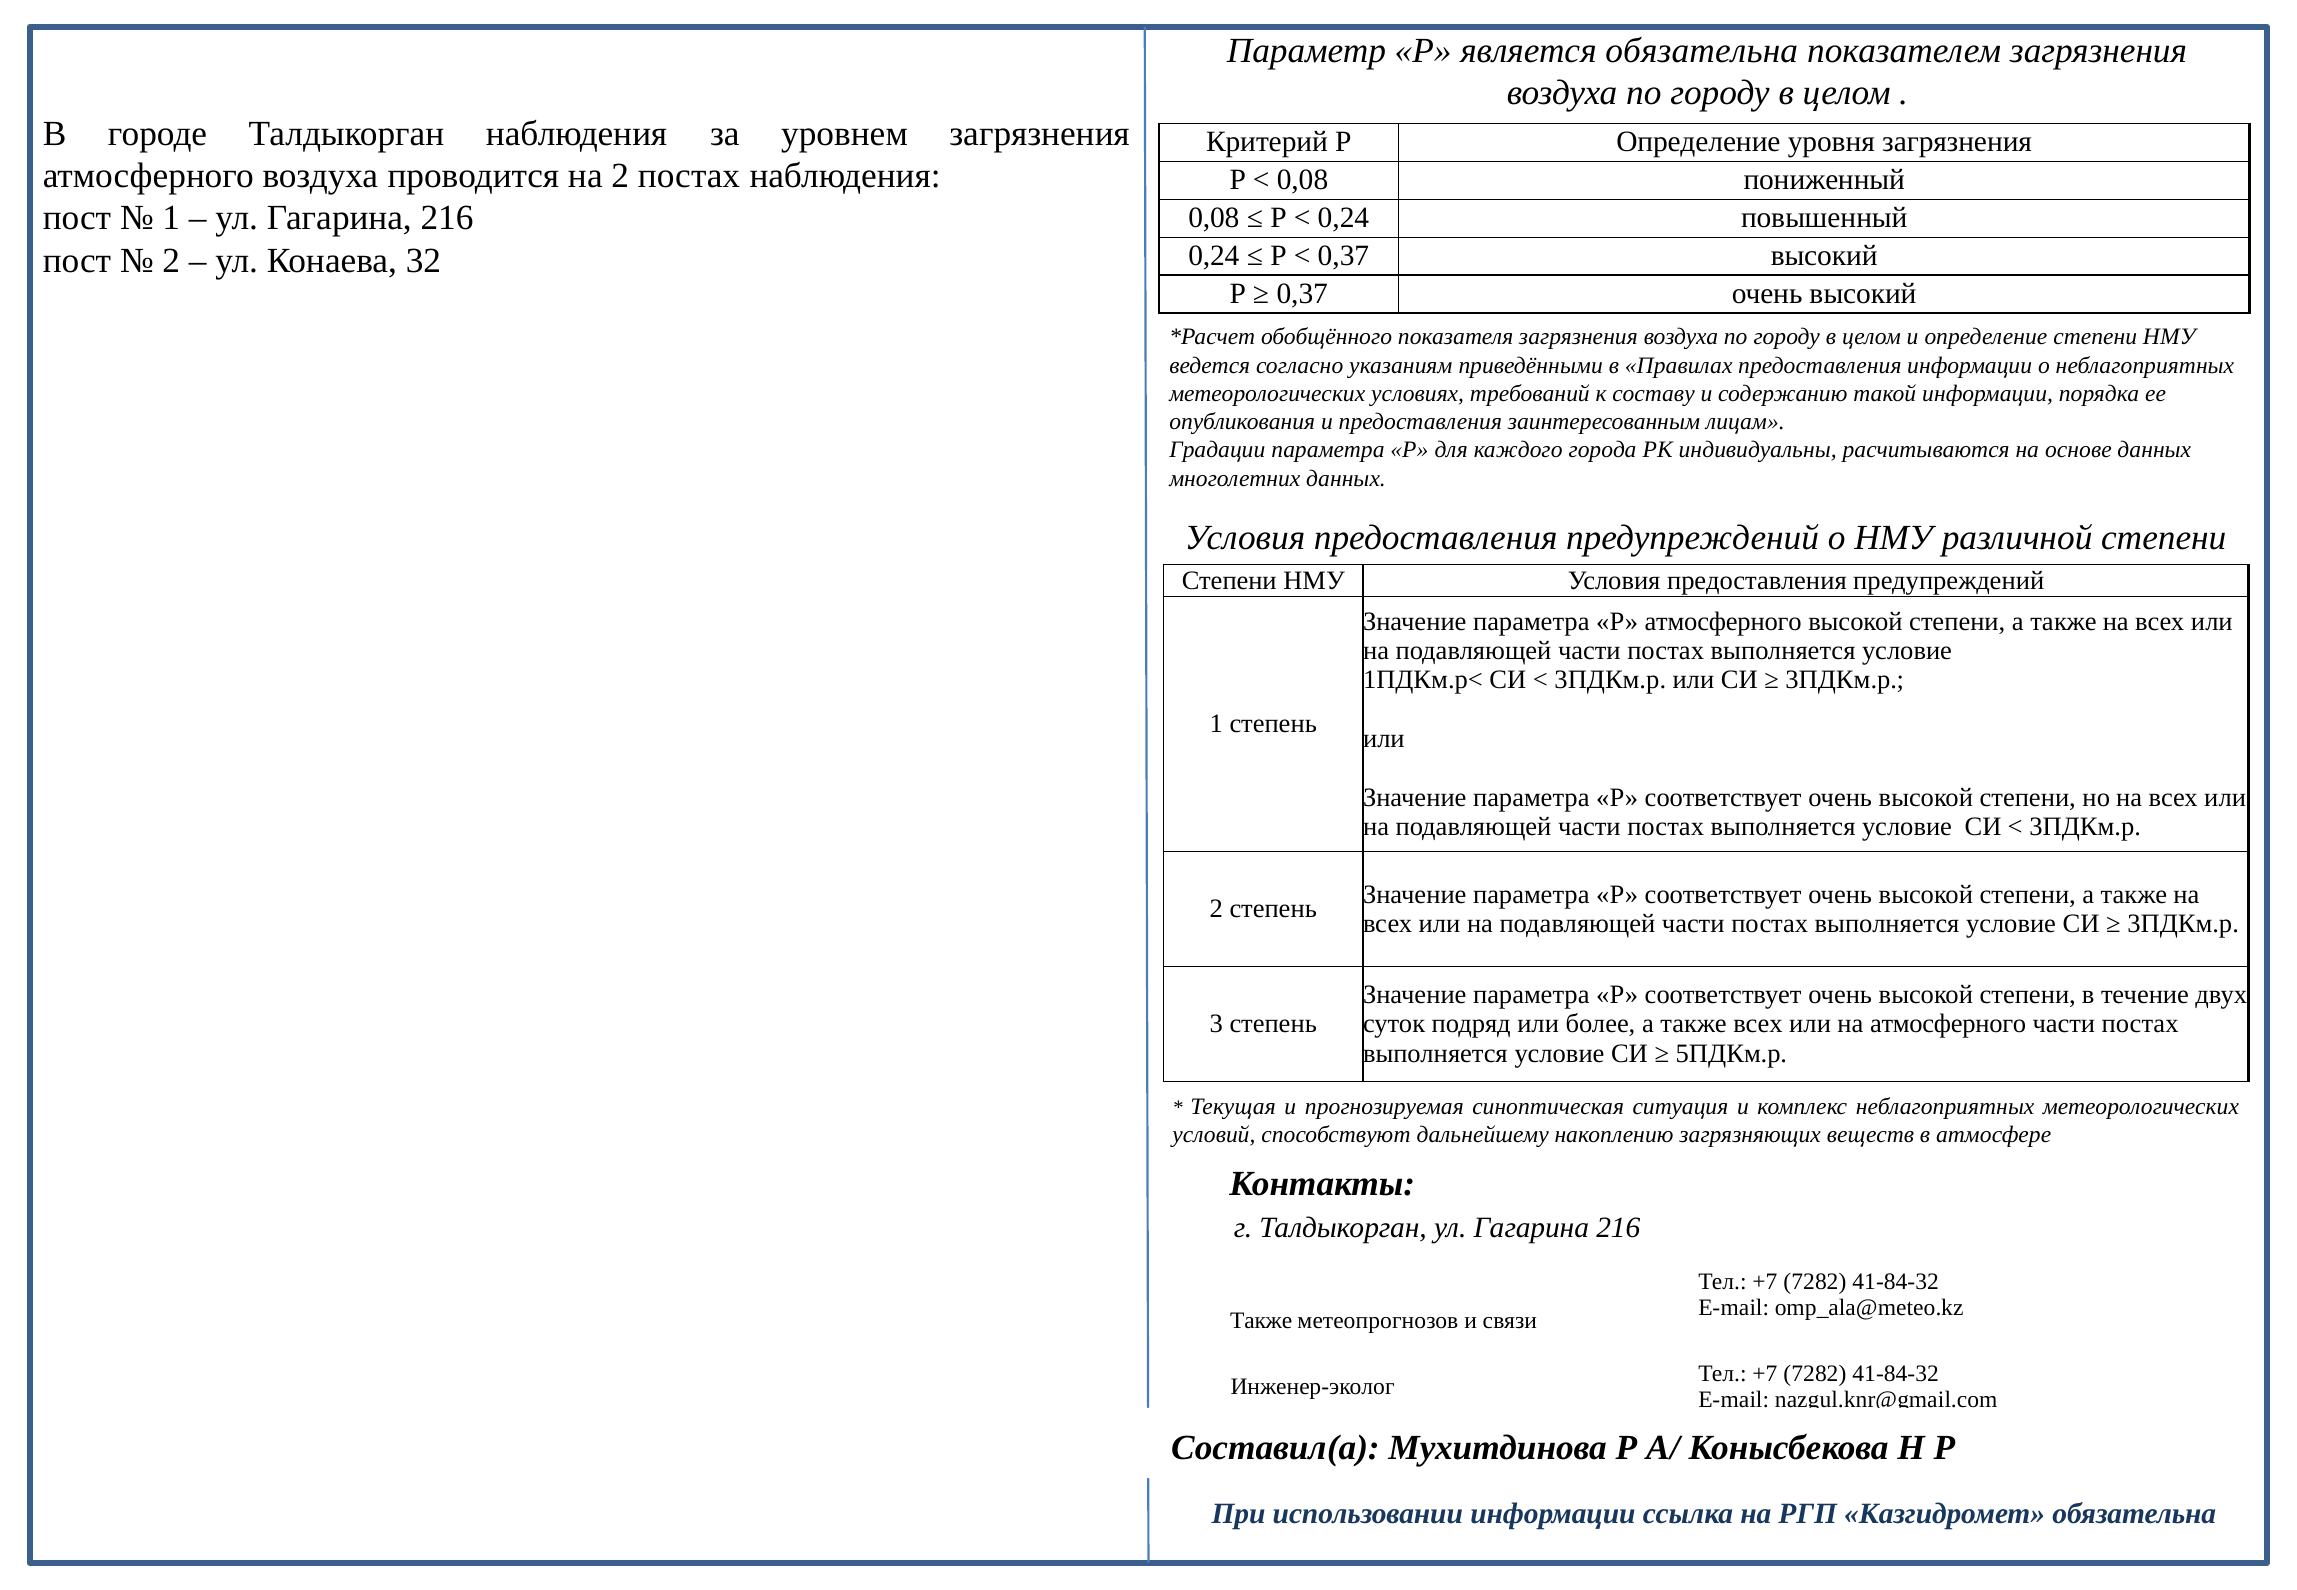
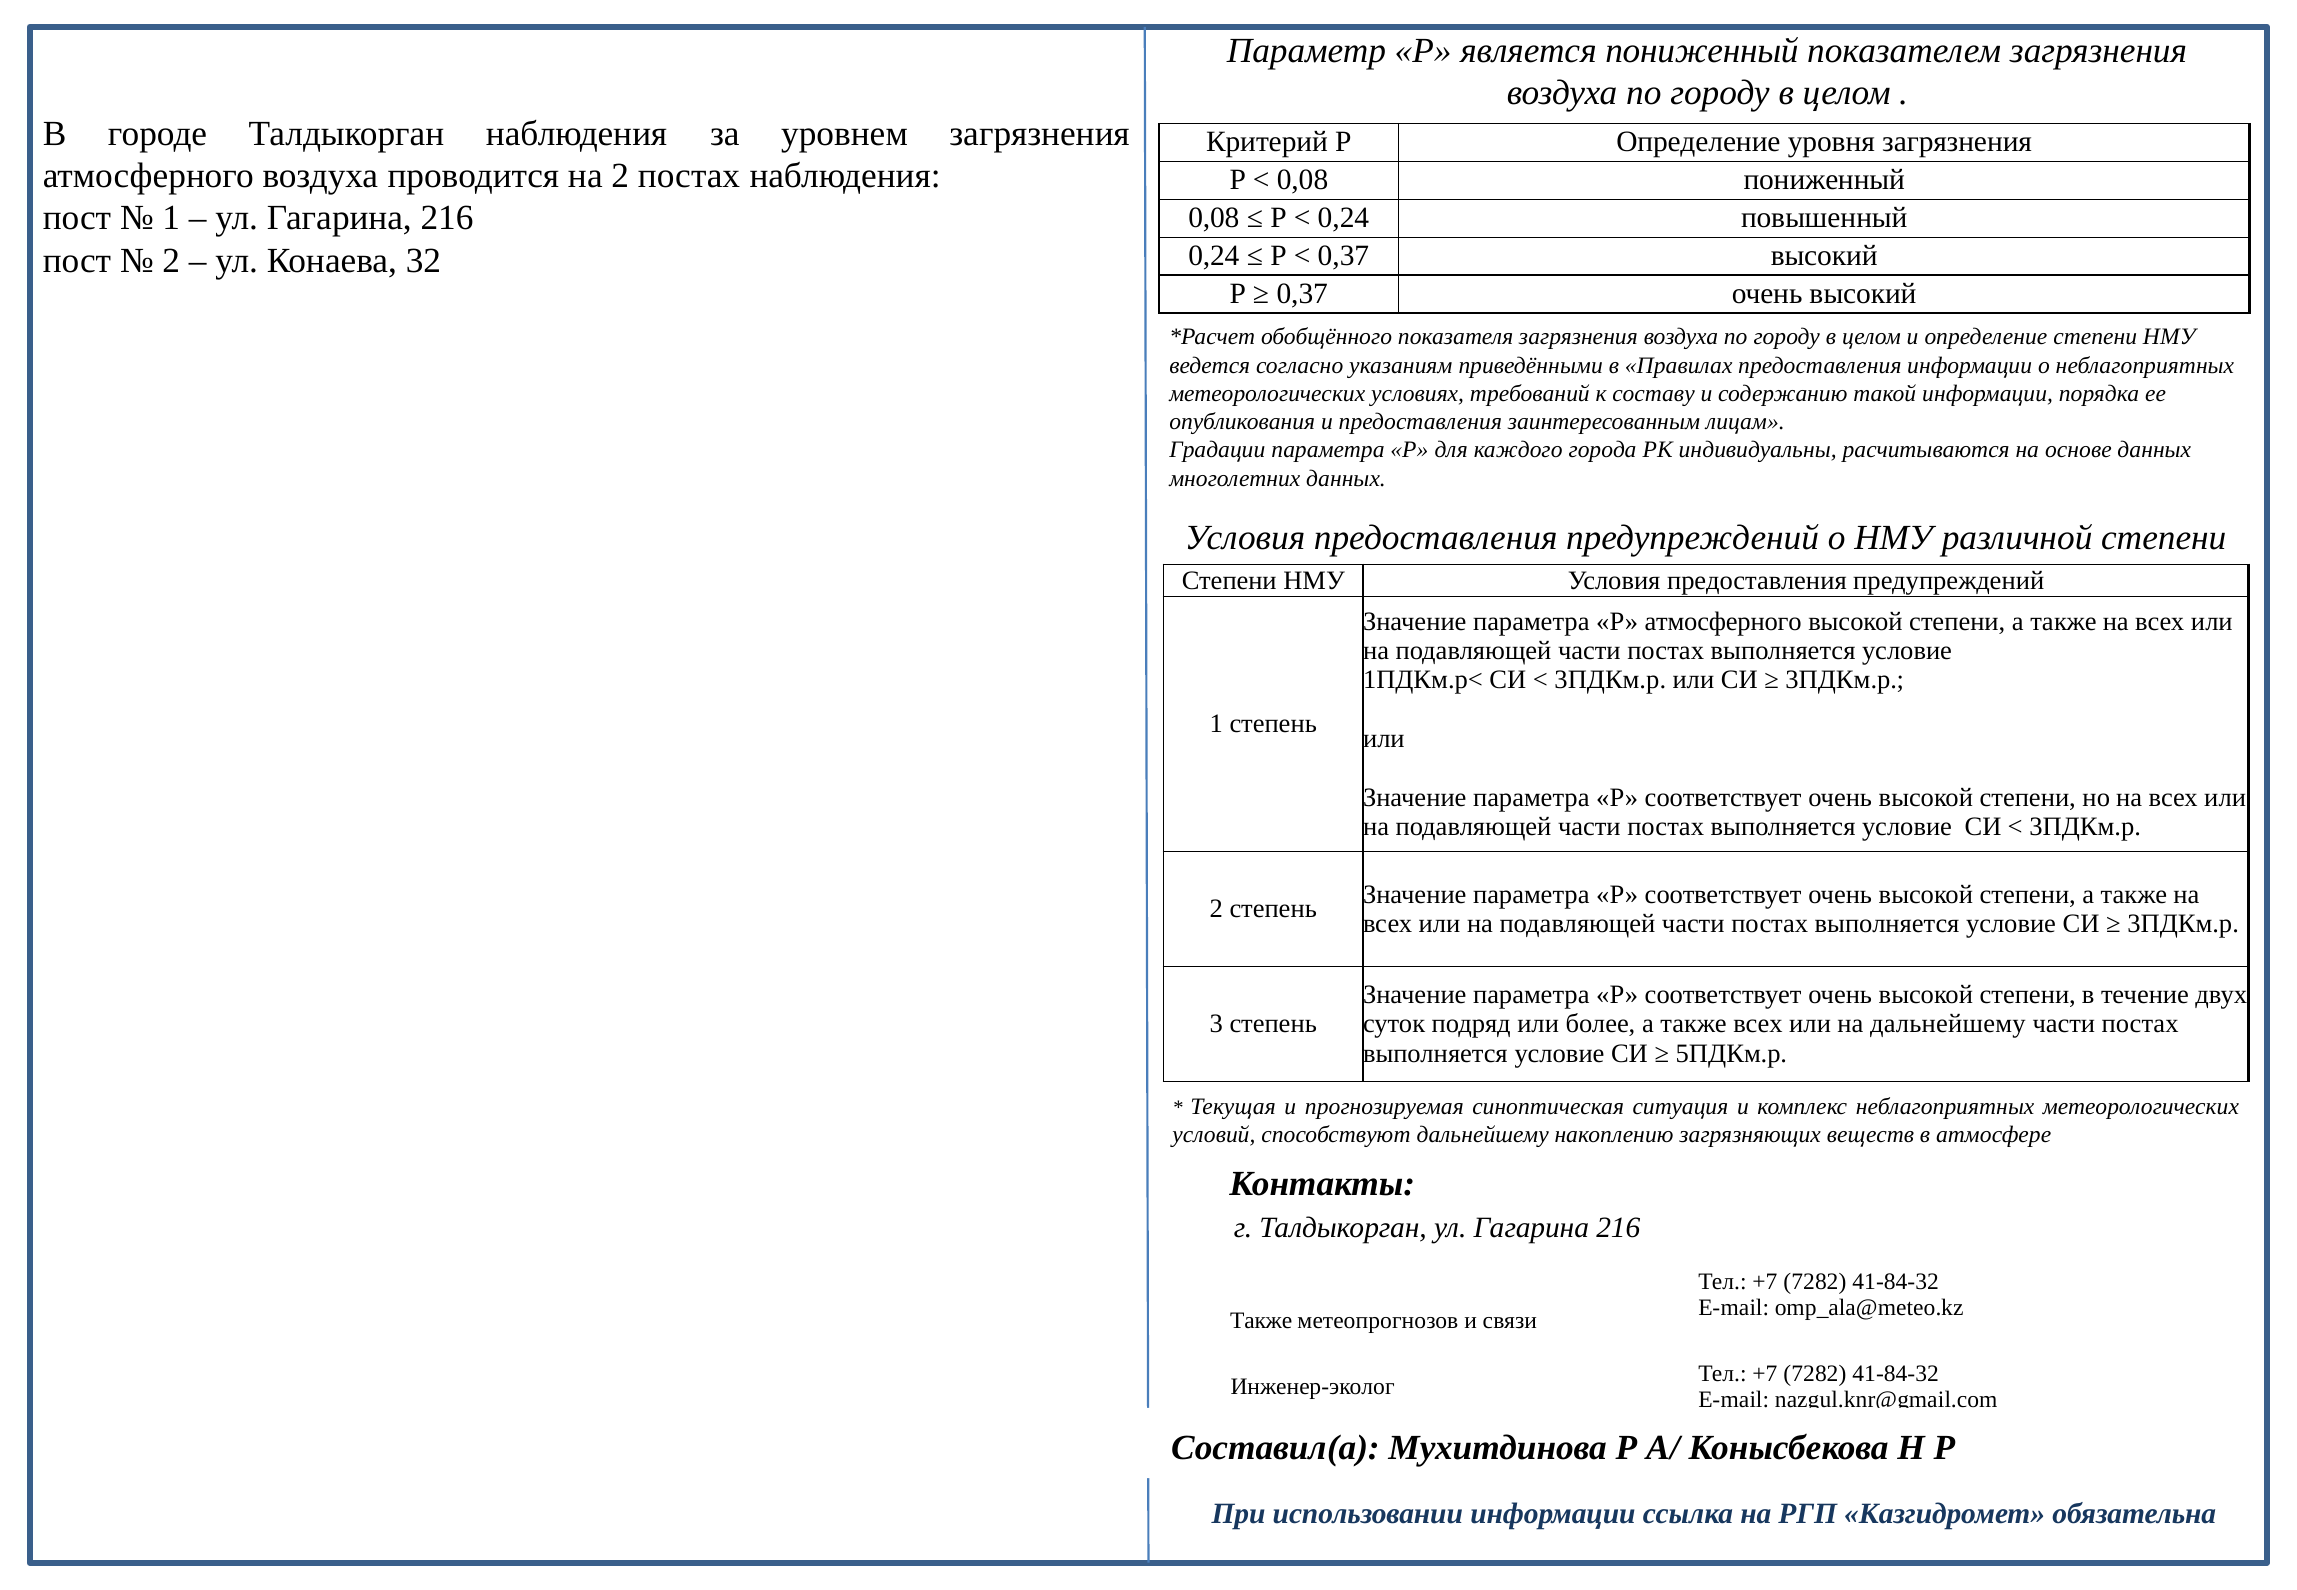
является обязательна: обязательна -> пониженный (1702, 50)
на атмосферного: атмосферного -> дальнейшему (1948, 1024)
